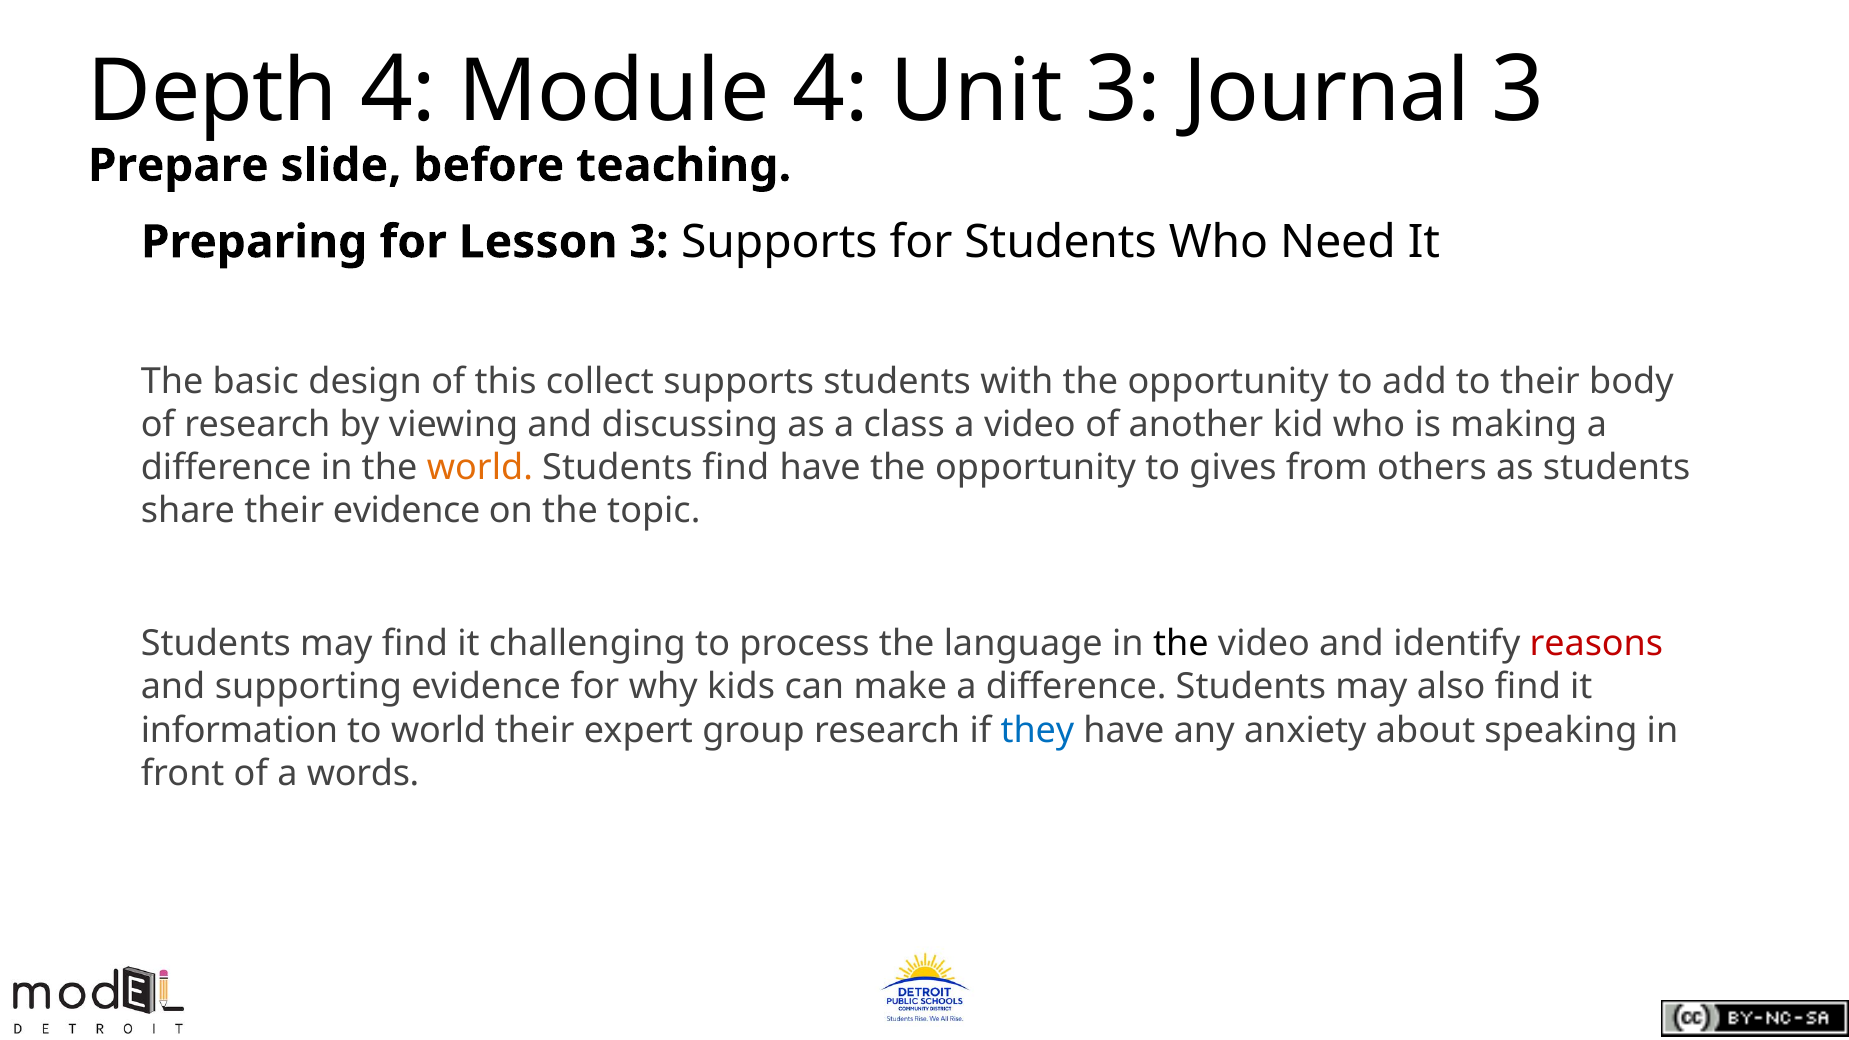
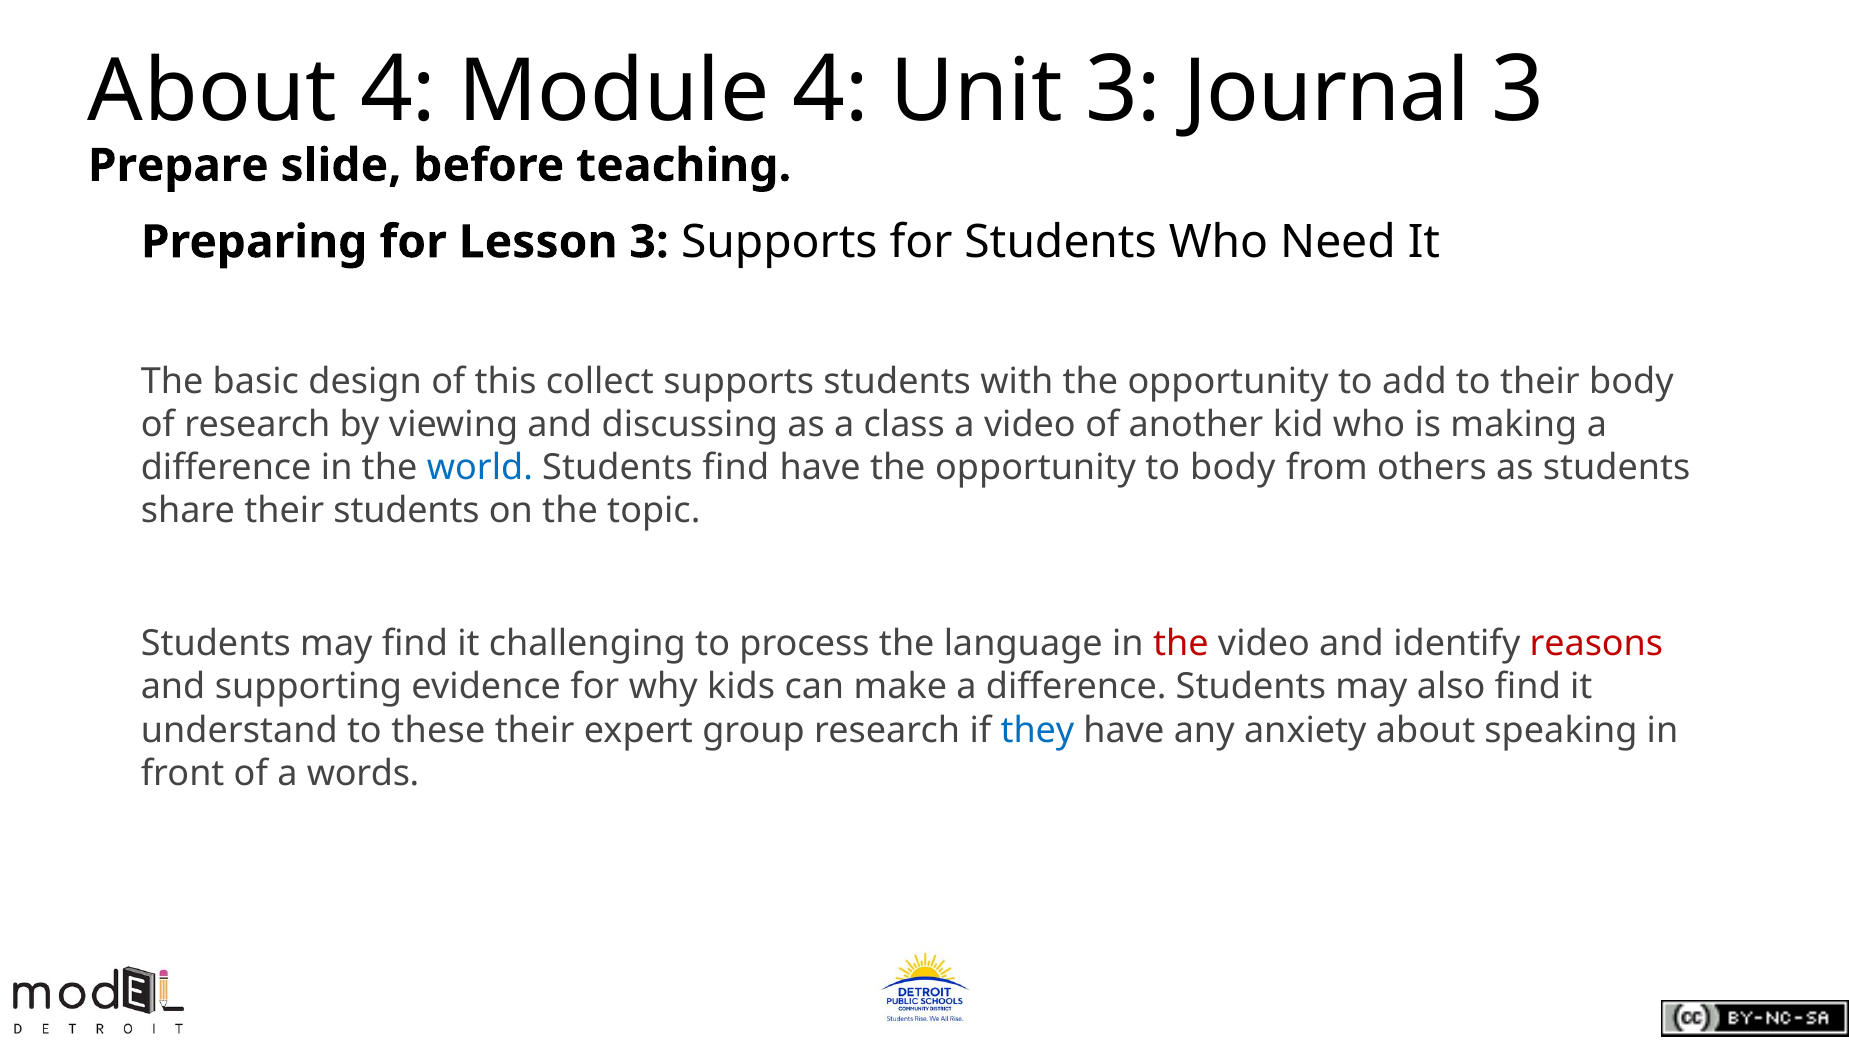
Depth: Depth -> About (212, 92)
world colour: orange -> blue (480, 468)
to gives: gives -> body (1233, 468)
their evidence: evidence -> students (407, 511)
the colour: black -> red (1181, 644)
information: information -> understand (239, 730)
to world: world -> these (438, 730)
